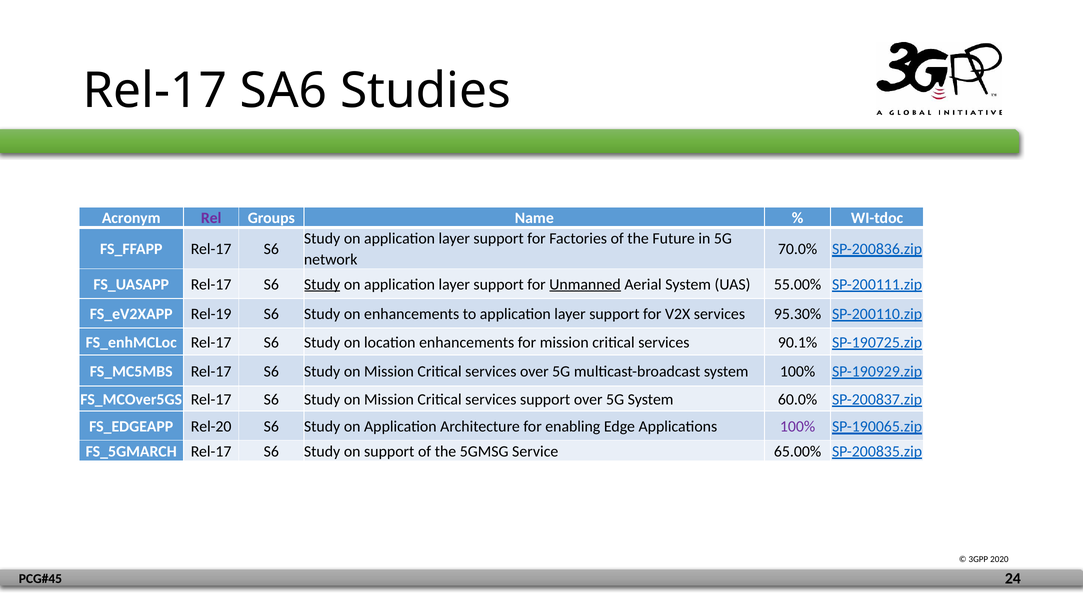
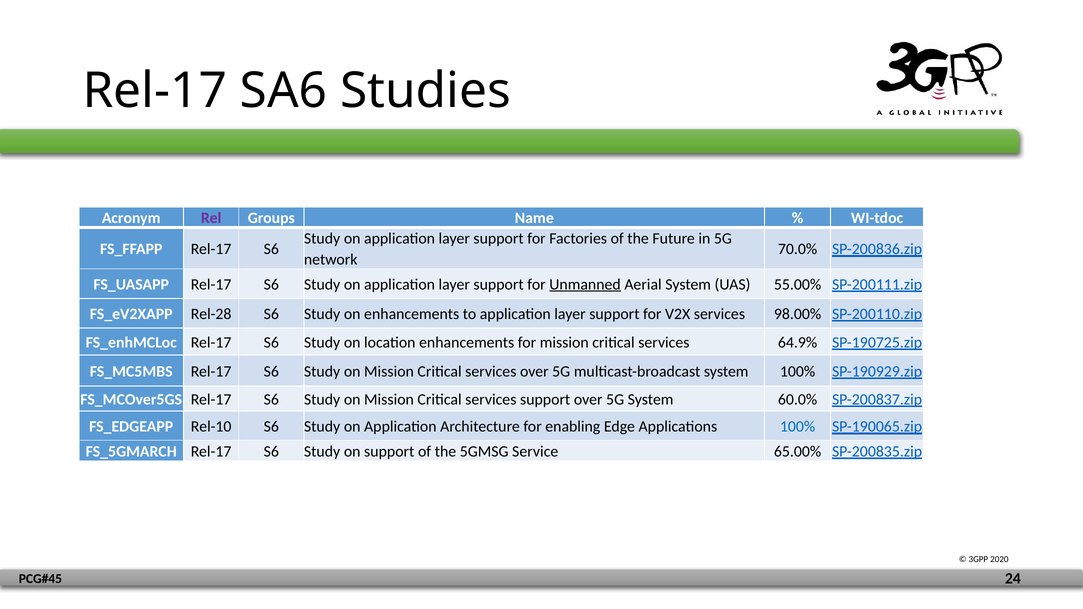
Study underline: present -> none (322, 285)
Rel-19: Rel-19 -> Rel-28 (211, 314)
95.30%: 95.30% -> 98.00% (798, 314)
90.1%: 90.1% -> 64.9% (798, 342)
Rel-20: Rel-20 -> Rel-10 (211, 427)
100% colour: purple -> blue (798, 427)
